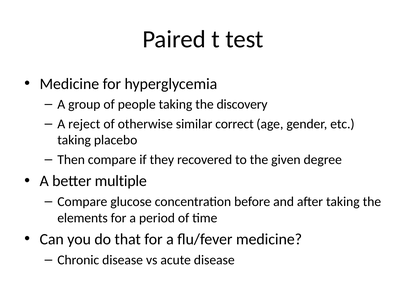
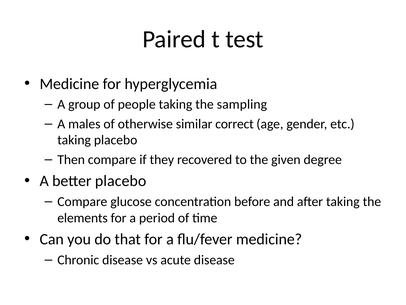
discovery: discovery -> sampling (242, 104)
reject: reject -> males (84, 124)
better multiple: multiple -> placebo (121, 181)
